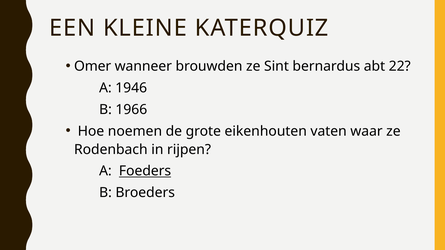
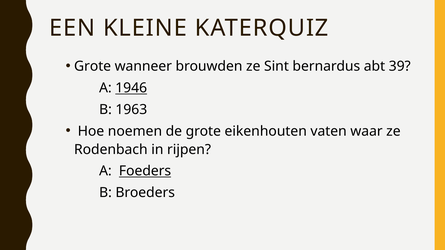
Omer: Omer -> Grote (93, 66)
22: 22 -> 39 (400, 66)
1946 underline: none -> present (131, 88)
1966: 1966 -> 1963 (131, 110)
